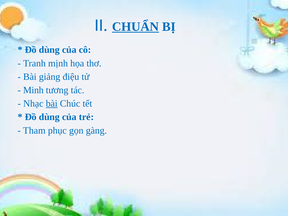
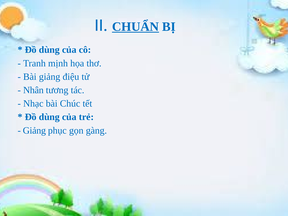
Minh: Minh -> Nhân (33, 90)
bài underline: present -> none (52, 104)
Tham: Tham -> Giảng (34, 130)
